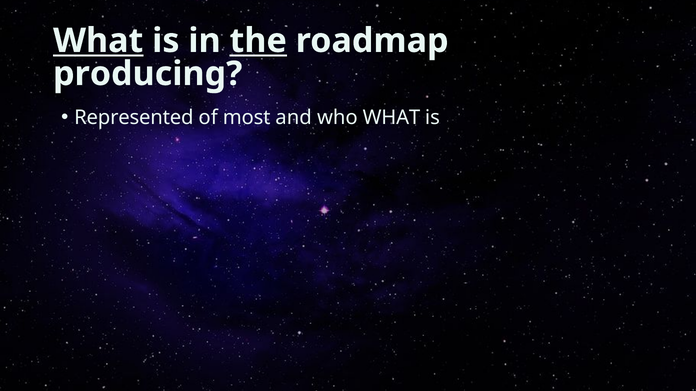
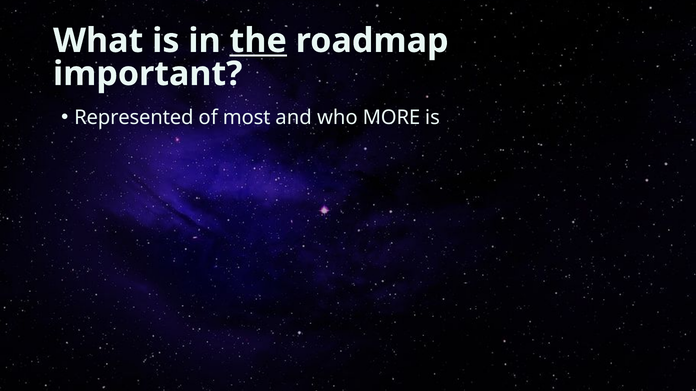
What underline: present -> none (98, 41)
producing: producing -> important (148, 74)
who WHAT: WHAT -> MORE (391, 118)
